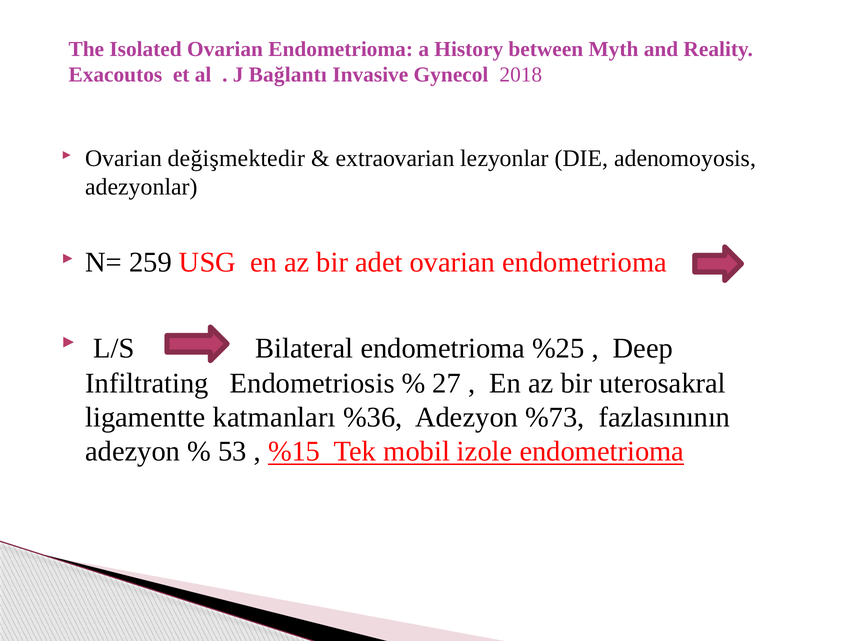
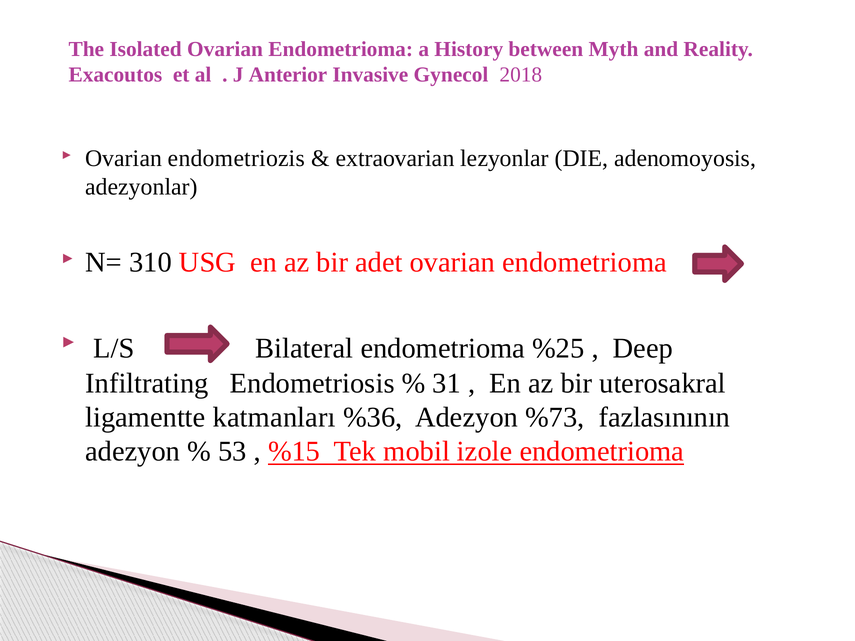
Bağlantı: Bağlantı -> Anterior (288, 75)
değişmektedir: değişmektedir -> endometriozis (236, 159)
259: 259 -> 310 (150, 263)
27: 27 -> 31 (447, 383)
